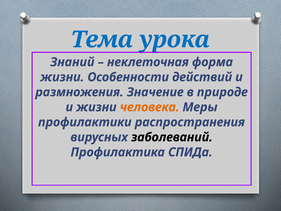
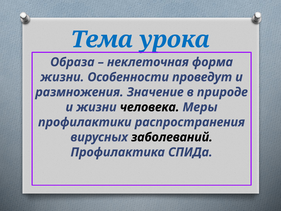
Знаний: Знаний -> Образа (72, 62)
действий: действий -> проведут (202, 77)
человека colour: orange -> black (150, 107)
